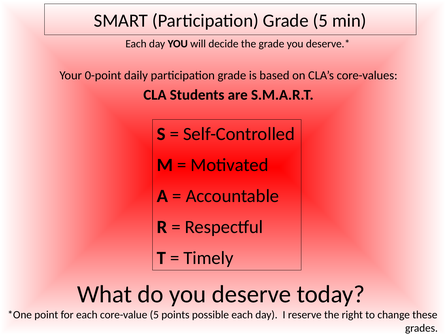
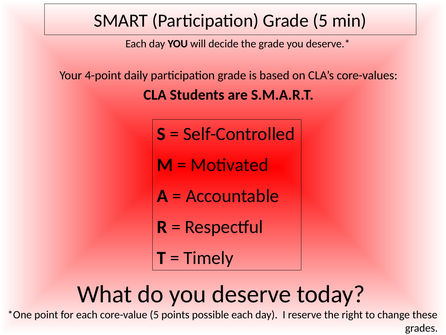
0-point: 0-point -> 4-point (103, 75)
